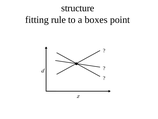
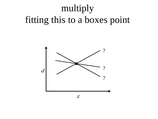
structure: structure -> multiply (78, 8)
rule: rule -> this (58, 20)
